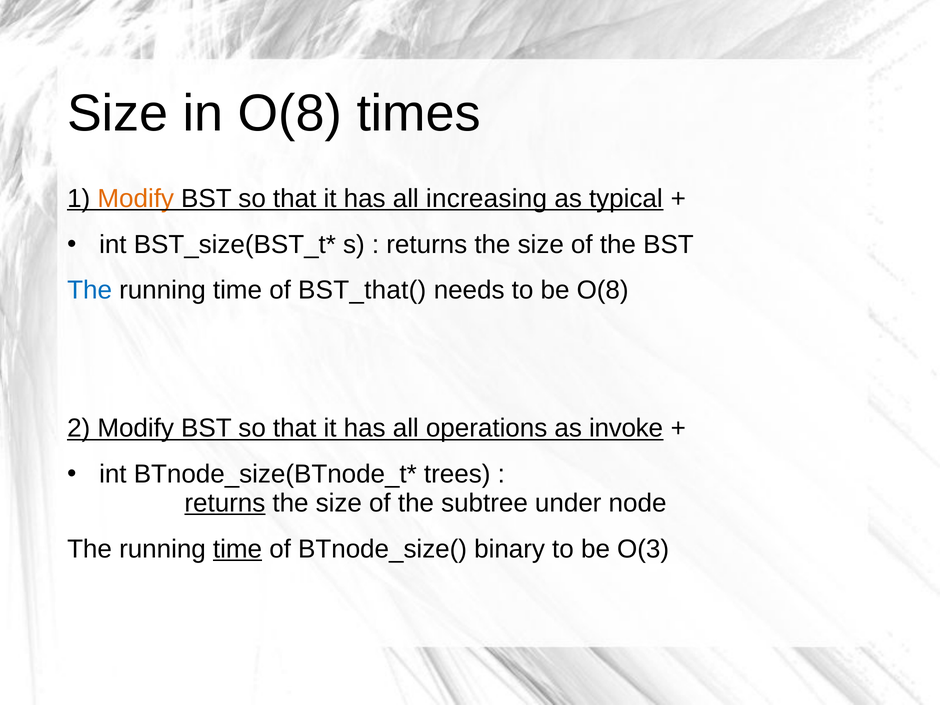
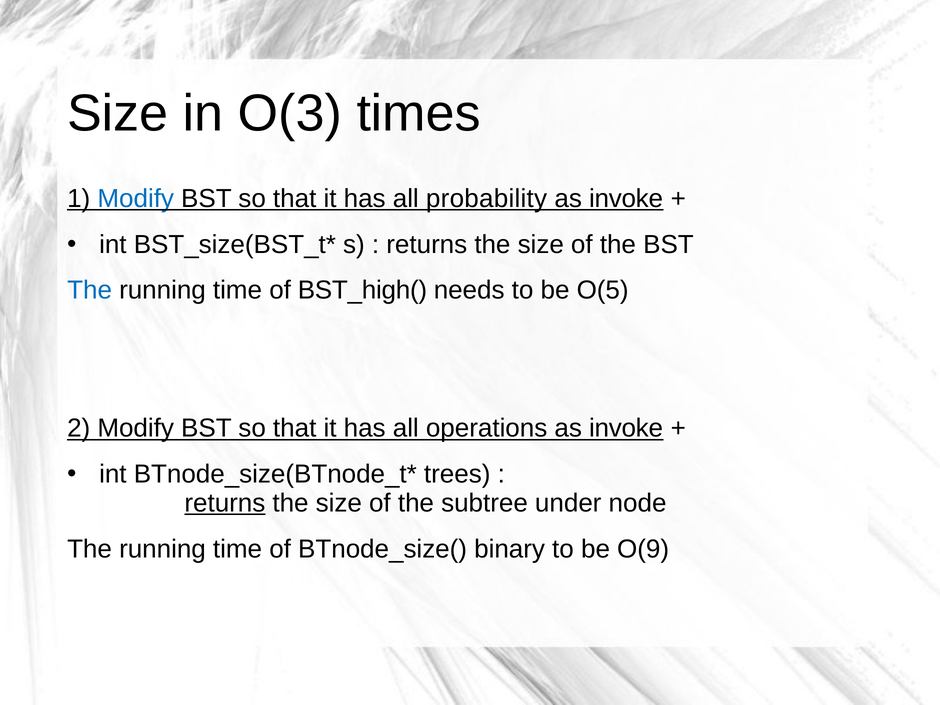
in O(8: O(8 -> O(3 (290, 113)
Modify colour: orange -> blue (136, 198)
increasing: increasing -> probability (487, 198)
typical: typical -> invoke (626, 198)
BST_that(: BST_that( -> BST_high( (362, 290)
be O(8: O(8 -> O(5 (603, 290)
time underline: present -> none (238, 549)
O(3: O(3 -> O(9 (643, 549)
